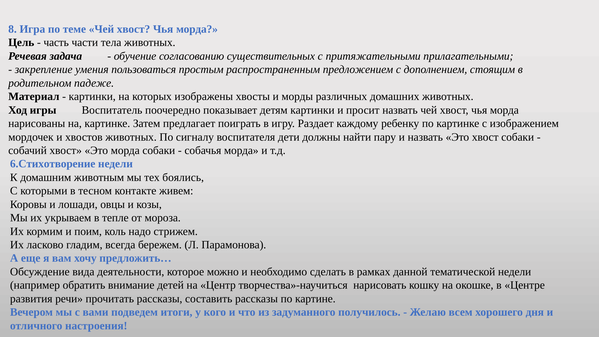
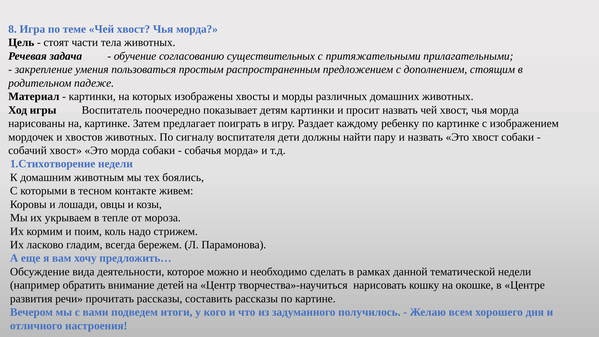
часть: часть -> стоят (56, 43)
6.Стихотворение: 6.Стихотворение -> 1.Стихотворение (53, 164)
